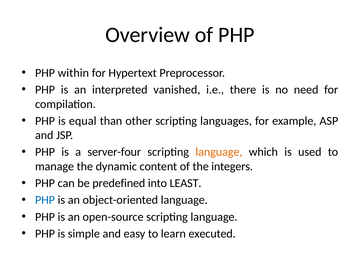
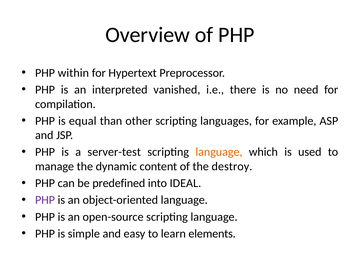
server-four: server-four -> server-test (114, 152)
integers: integers -> destroy (232, 166)
LEAST: LEAST -> IDEAL (185, 183)
PHP colour: blue -> purple (45, 200)
executed: executed -> elements (212, 234)
